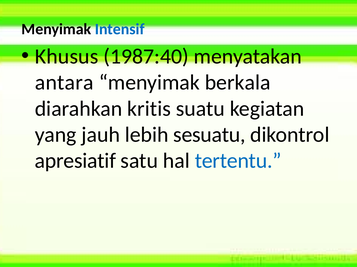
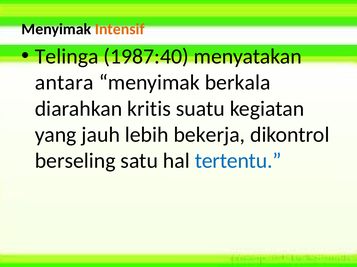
Intensif colour: blue -> orange (120, 29)
Khusus: Khusus -> Telinga (67, 57)
sesuatu: sesuatu -> bekerja (209, 135)
apresiatif: apresiatif -> berseling (75, 161)
